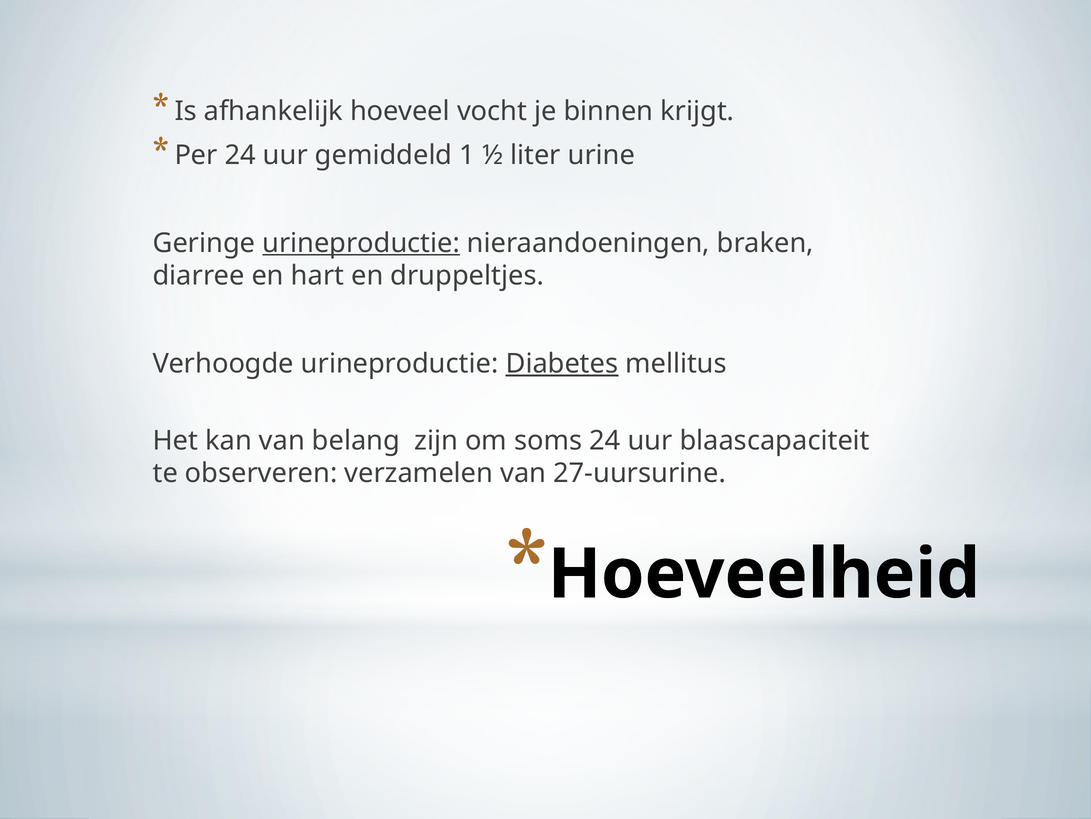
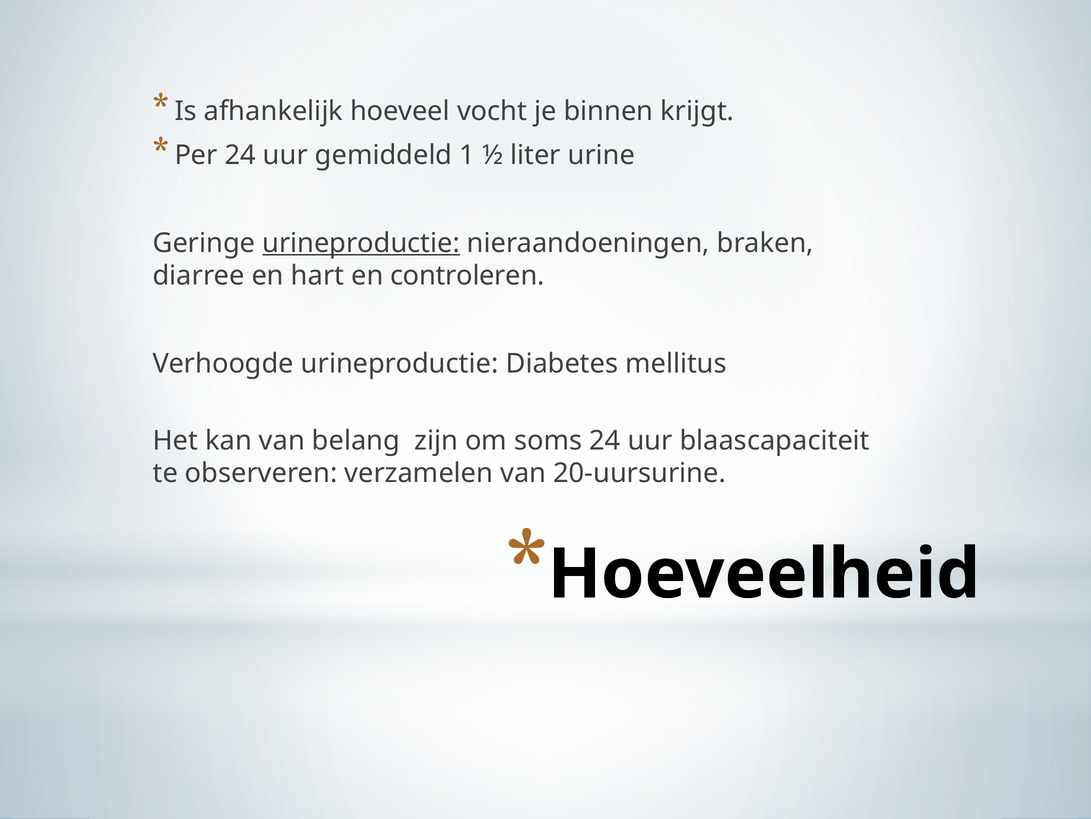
druppeltjes: druppeltjes -> controleren (467, 276)
Diabetes underline: present -> none (562, 363)
27-uursurine: 27-uursurine -> 20-uursurine (640, 473)
